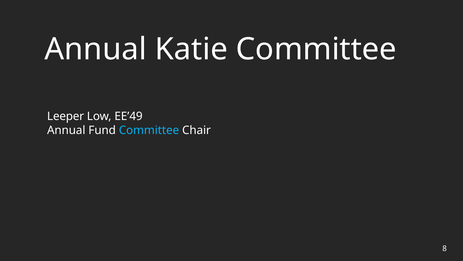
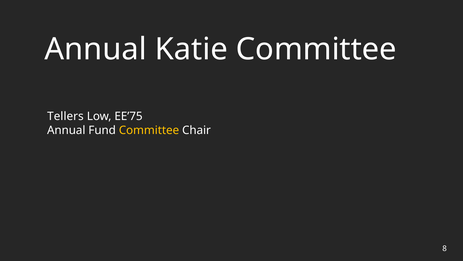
Leeper: Leeper -> Tellers (65, 116)
EE’49: EE’49 -> EE’75 (129, 116)
Committee colour: light blue -> yellow (149, 130)
